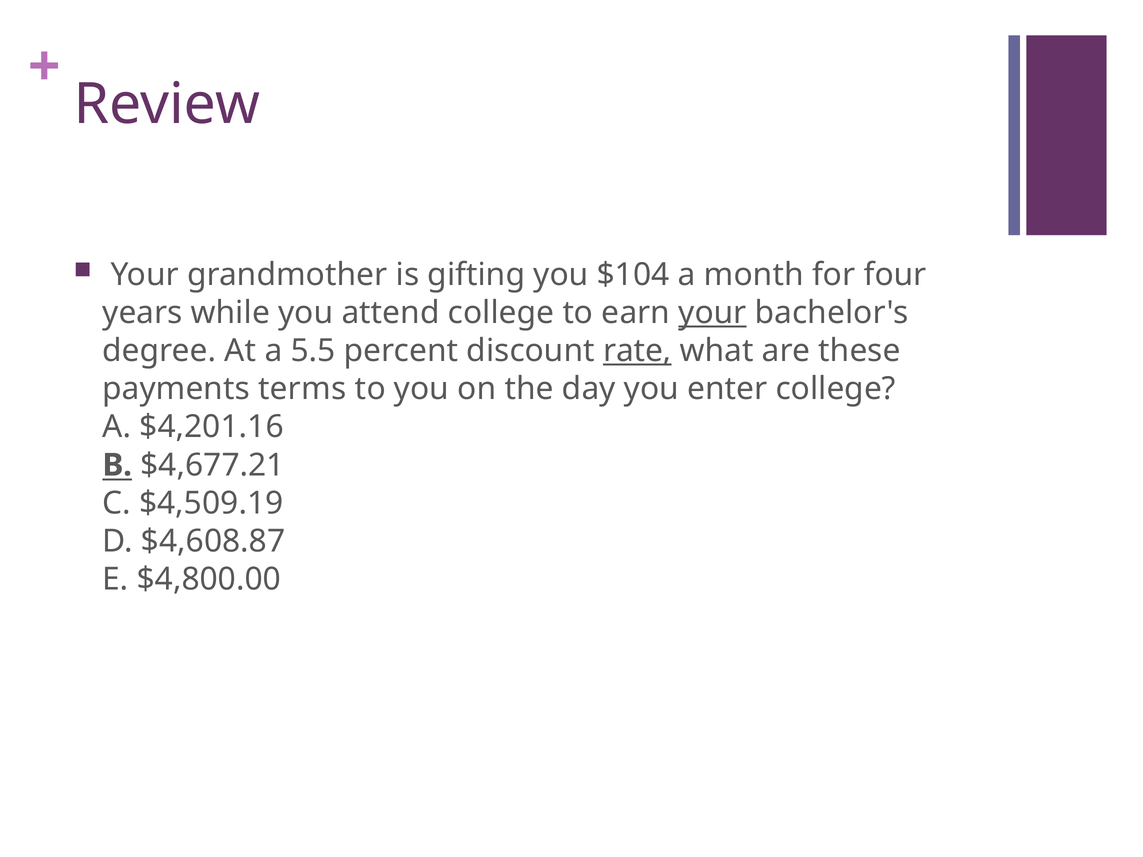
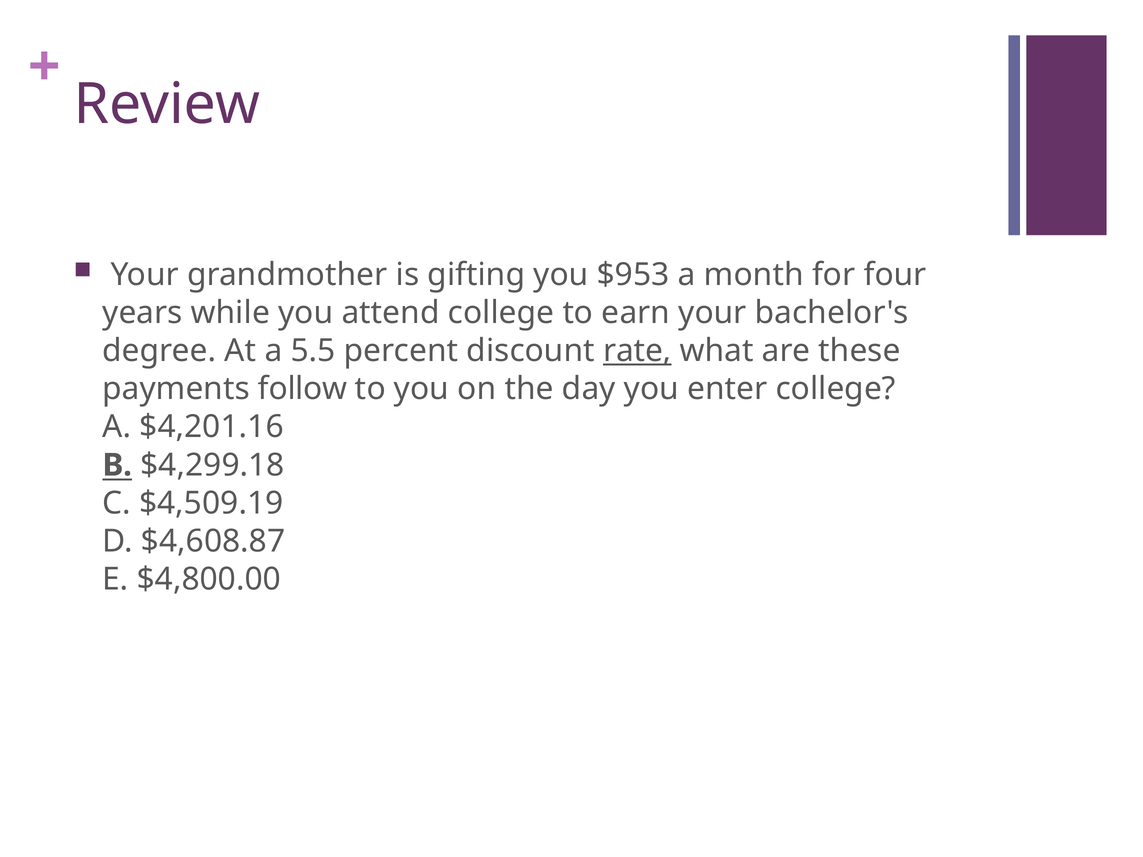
$104: $104 -> $953 (633, 275)
your underline: present -> none (712, 313)
terms: terms -> follow (303, 389)
$4,677.21: $4,677.21 -> $4,299.18 (212, 465)
